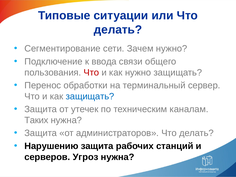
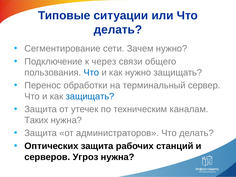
ввода: ввода -> через (104, 61)
Что colour: red -> blue (91, 73)
Нарушению: Нарушению -> Оптических (51, 146)
